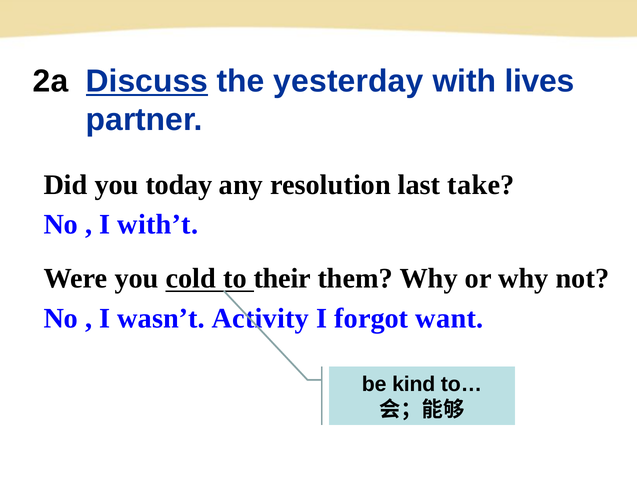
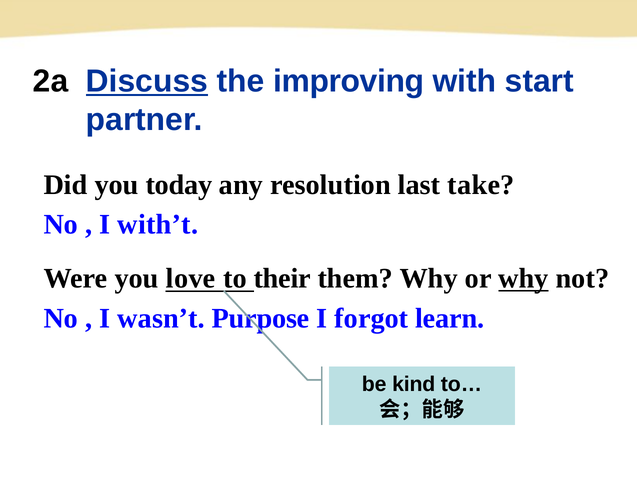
yesterday: yesterday -> improving (349, 81)
lives: lives -> start (539, 81)
cold: cold -> love (191, 278)
why underline: none -> present (523, 278)
Activity: Activity -> Purpose (261, 318)
want: want -> learn (450, 318)
